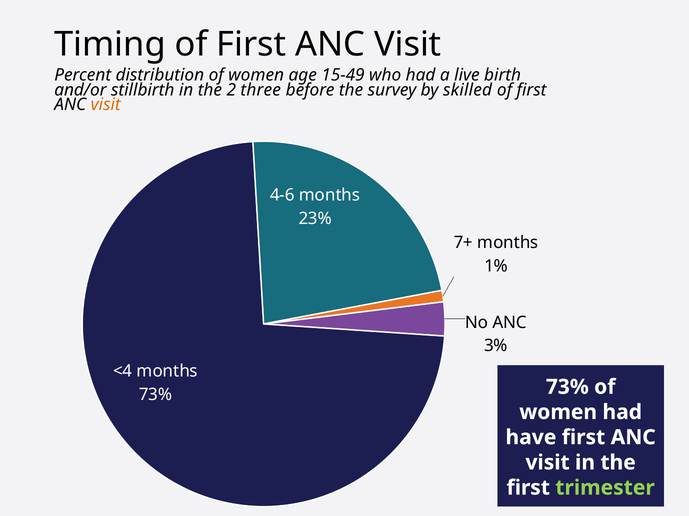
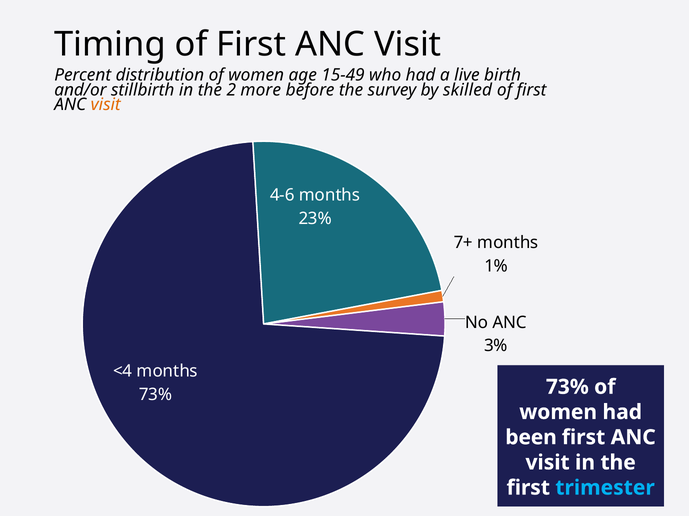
three: three -> more (261, 90)
have: have -> been (531, 438)
trimester colour: light green -> light blue (605, 488)
